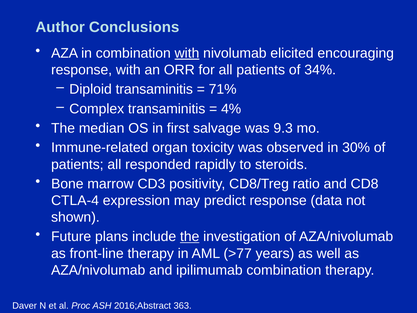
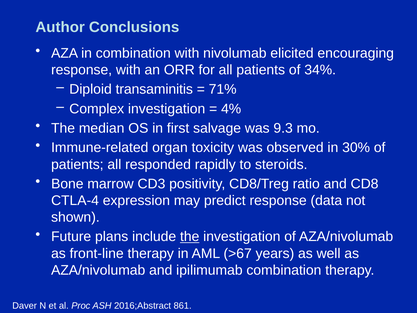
with underline: present -> none (187, 53)
Complex transaminitis: transaminitis -> investigation (167, 109)
>77: >77 -> >67 (238, 253)
363: 363 -> 861 (183, 306)
